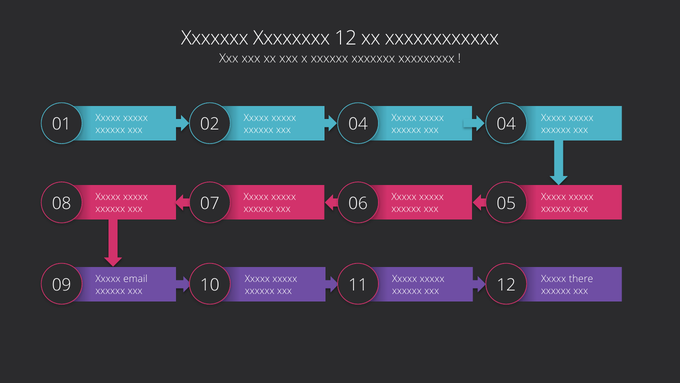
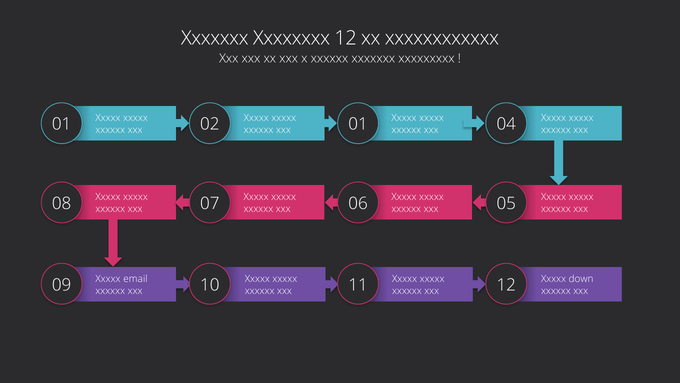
02 04: 04 -> 01 (358, 124)
there: there -> down (581, 279)
